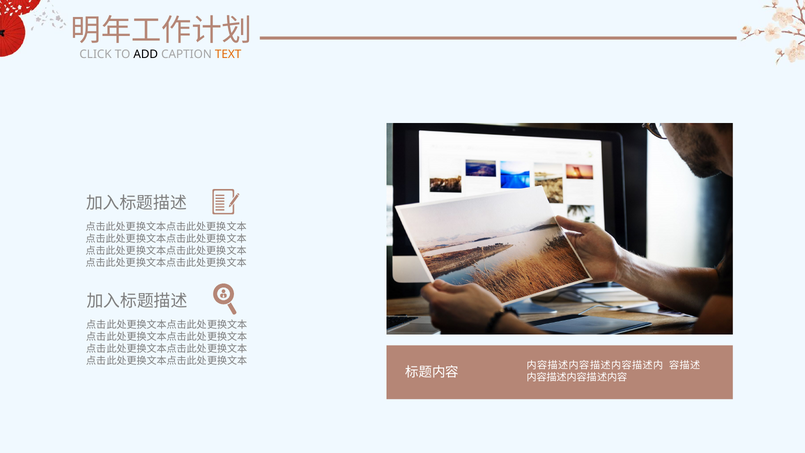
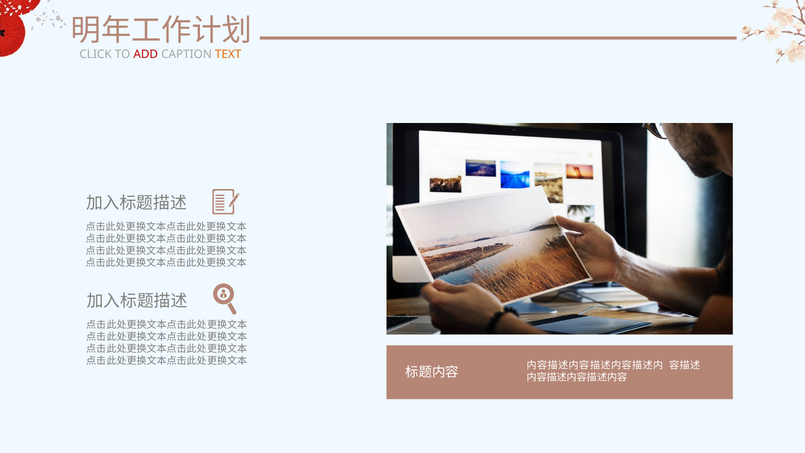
ADD colour: black -> red (146, 54)
